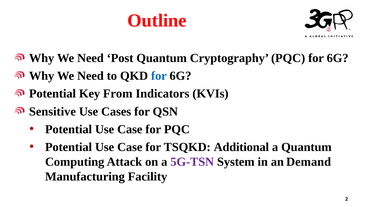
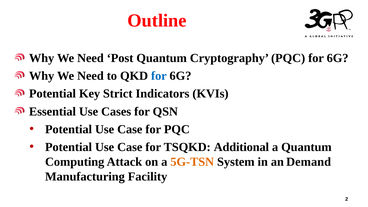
From: From -> Strict (118, 94)
Sensitive: Sensitive -> Essential (52, 111)
5G-TSN colour: purple -> orange (192, 162)
